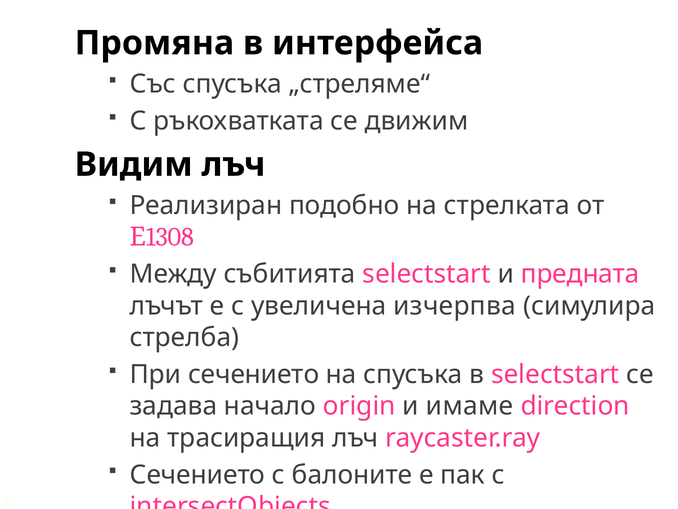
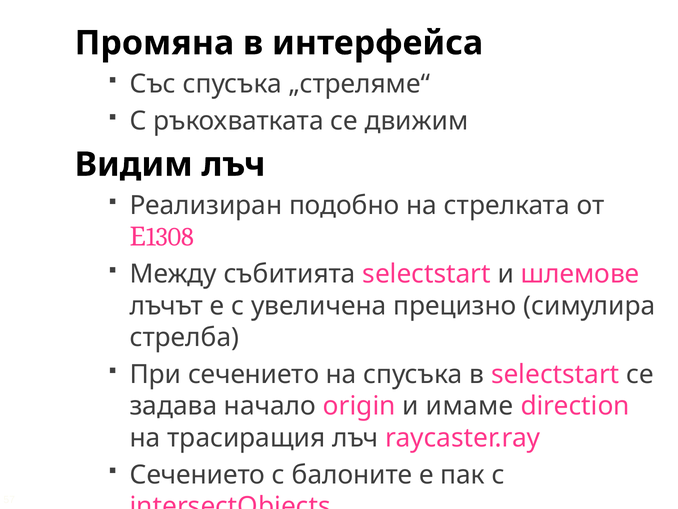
предната: предната -> шлемове (580, 274)
изчерпва: изчерпва -> прецизно (455, 306)
